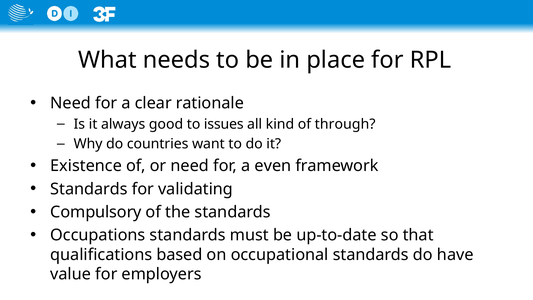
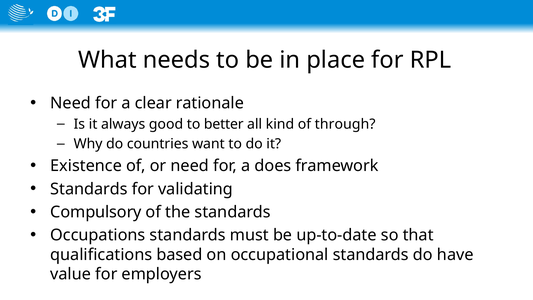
issues: issues -> better (224, 124)
even: even -> does (273, 166)
